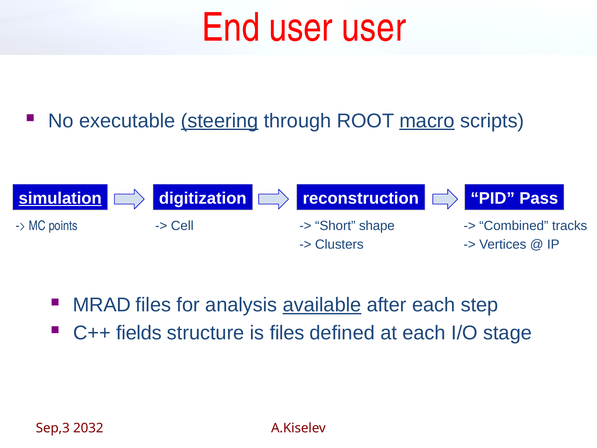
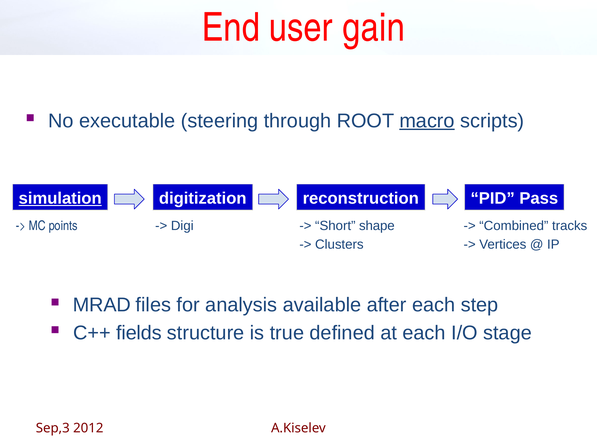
user user: user -> gain (374, 28)
steering underline: present -> none (220, 121)
Cell: Cell -> Digi (182, 226)
available underline: present -> none (322, 305)
is files: files -> true (287, 333)
2032: 2032 -> 2012 (88, 428)
